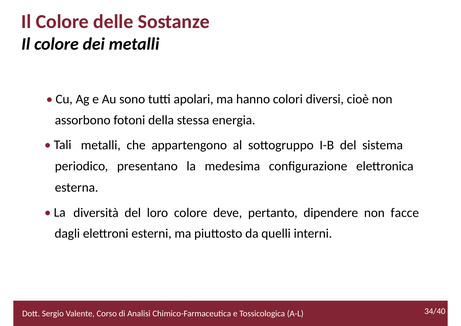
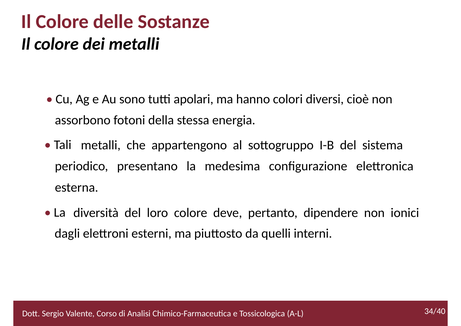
facce: facce -> ionici (405, 213)
